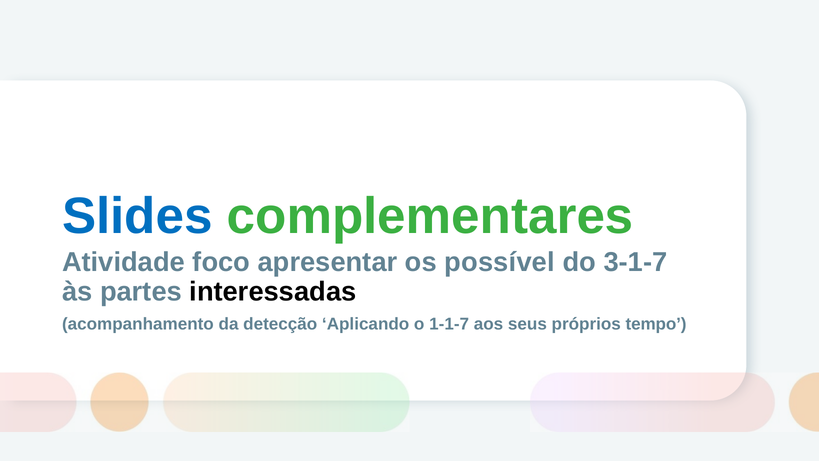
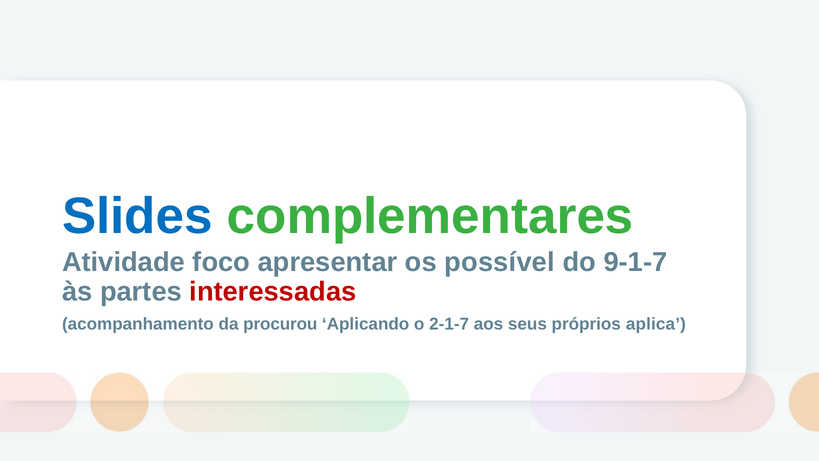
3-1-7: 3-1-7 -> 9-1-7 (636, 262)
interessadas colour: black -> red (273, 291)
detecção: detecção -> procurou (280, 324)
1-1-7: 1-1-7 -> 2-1-7 (449, 324)
tempo: tempo -> aplica (656, 324)
